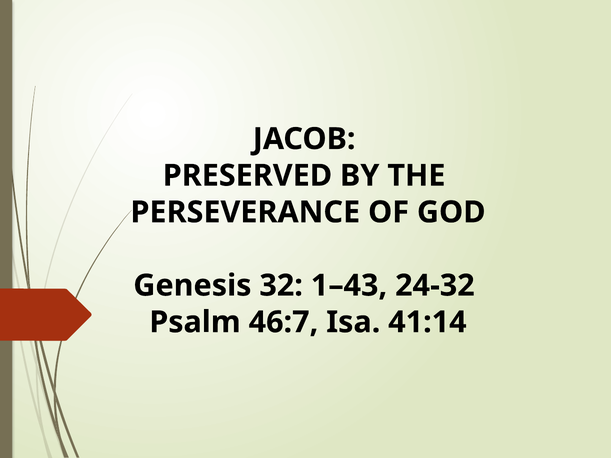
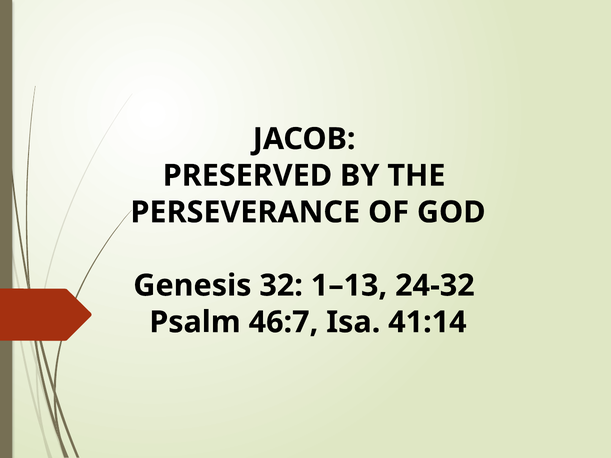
1–43: 1–43 -> 1–13 (349, 286)
